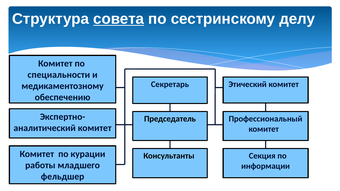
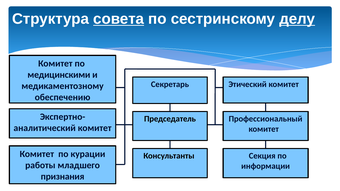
делу underline: none -> present (297, 19)
специальности: специальности -> медицинскими (59, 75)
фельдшер: фельдшер -> признания (63, 177)
